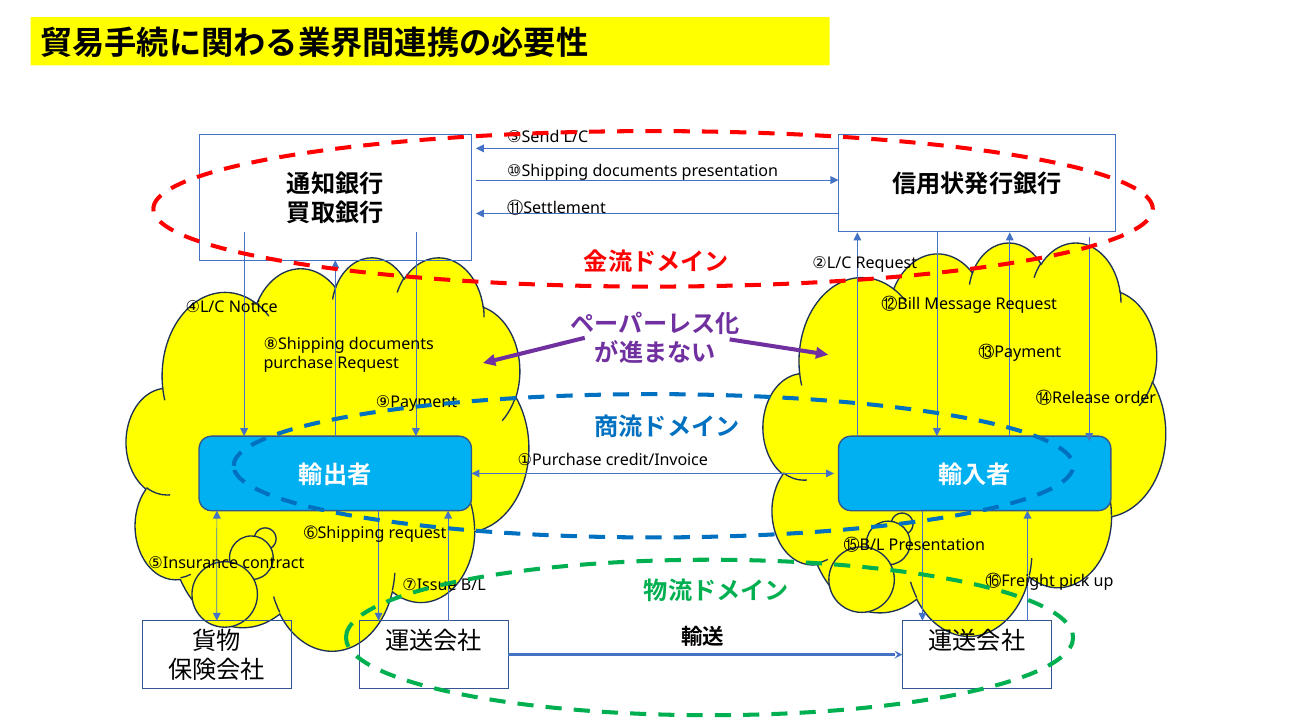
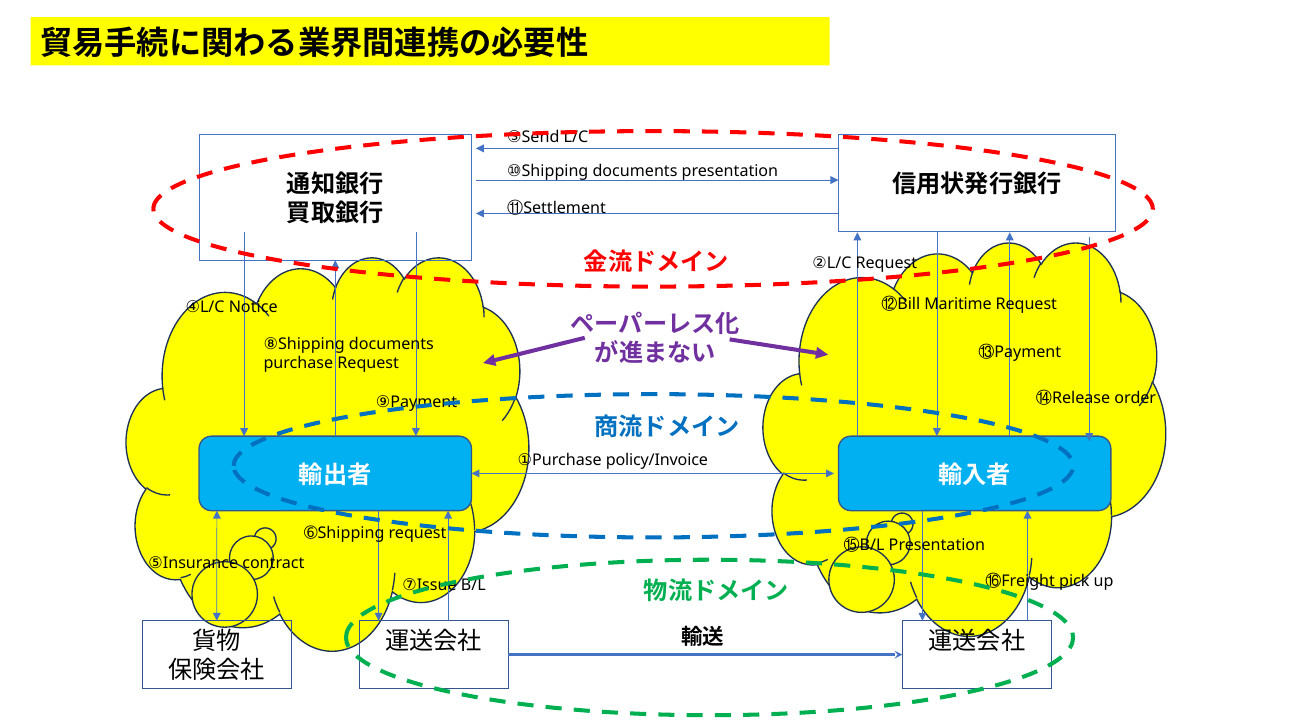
Message: Message -> Maritime (958, 304)
credit/Invoice: credit/Invoice -> policy/Invoice (657, 460)
